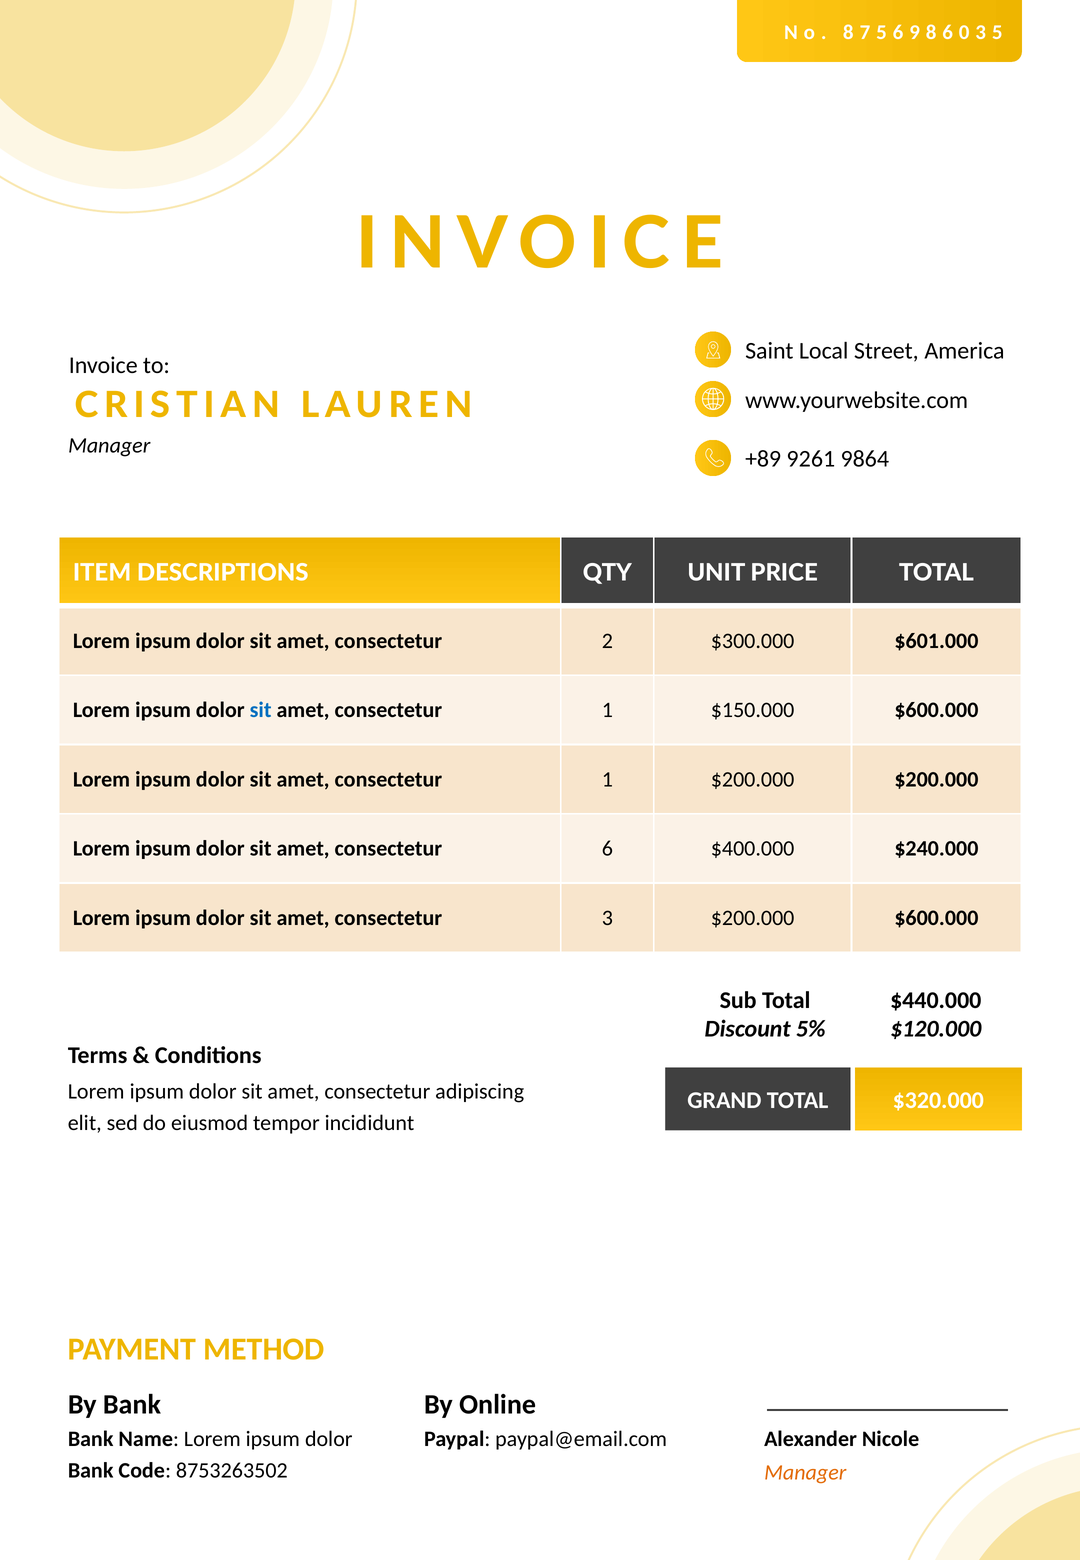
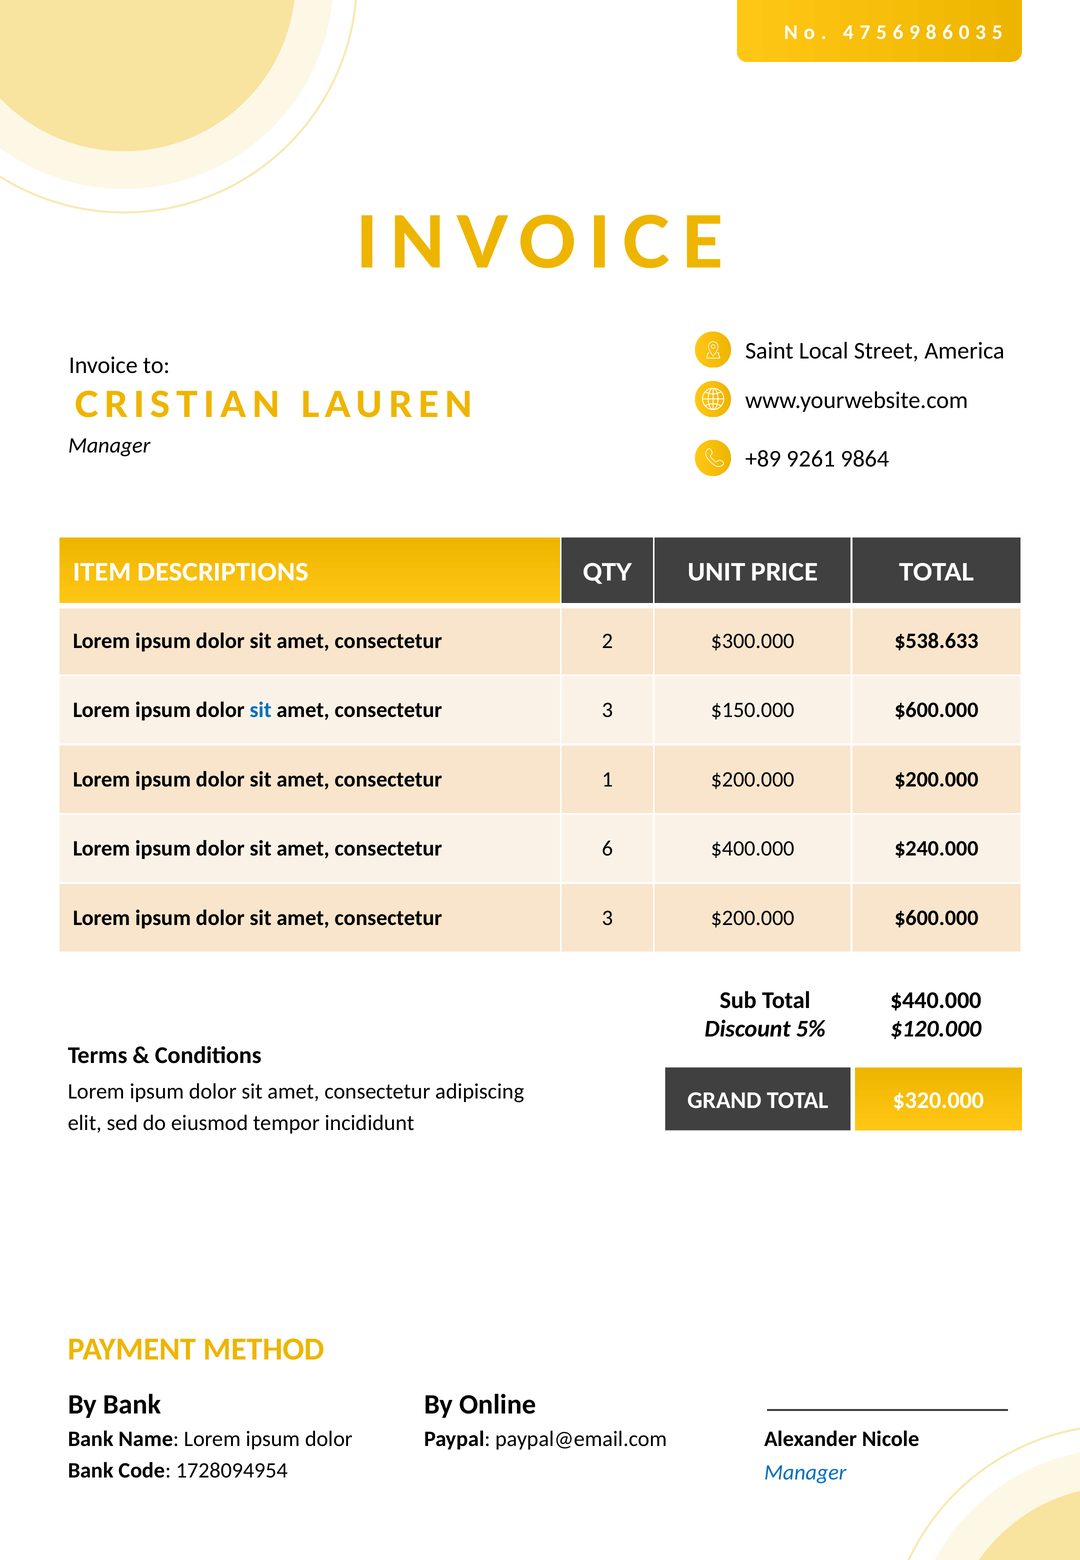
8: 8 -> 4 (848, 32)
$601.000: $601.000 -> $538.633 (936, 641)
1: 1 -> 3 (607, 710)
8753263502: 8753263502 -> 1728094954 (232, 1470)
Manager colour: orange -> blue (805, 1472)
